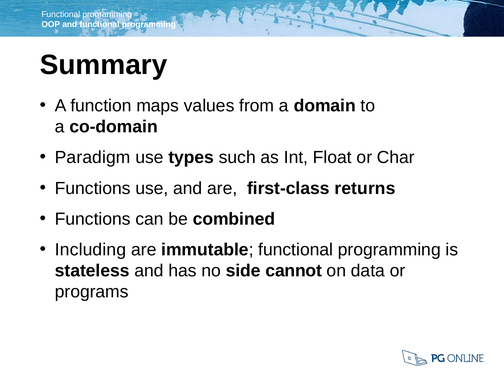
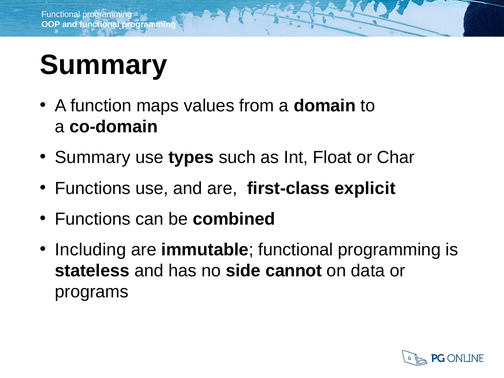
Paradigm: Paradigm -> Summary (93, 157)
returns: returns -> explicit (365, 188)
